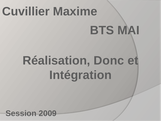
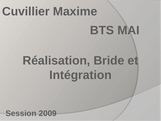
Donc: Donc -> Bride (109, 60)
